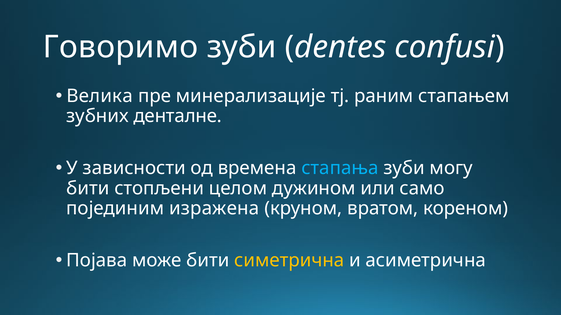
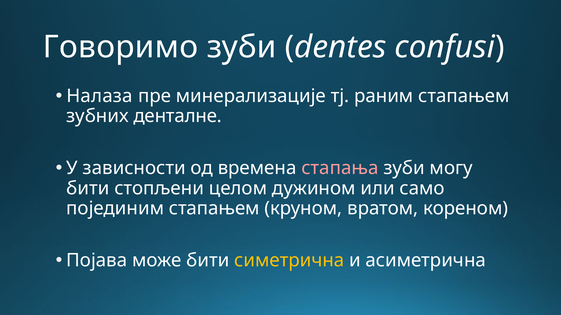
Велика: Велика -> Налаза (100, 96)
стапања colour: light blue -> pink (340, 168)
појединим изражена: изражена -> стапањем (214, 209)
